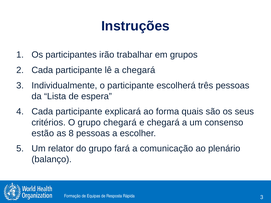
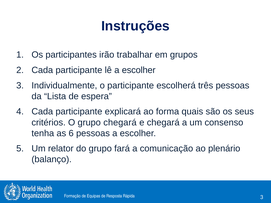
lê a chegará: chegará -> escolher (139, 70)
estão: estão -> tenha (43, 133)
8: 8 -> 6 (71, 133)
